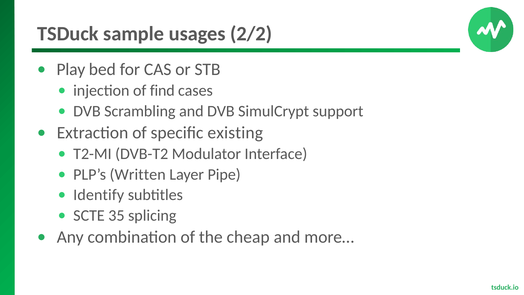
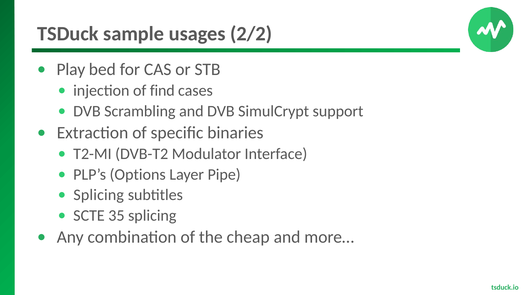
existing: existing -> binaries (235, 133)
Written: Written -> Options (138, 174)
Identify: Identify -> Splicing (99, 195)
